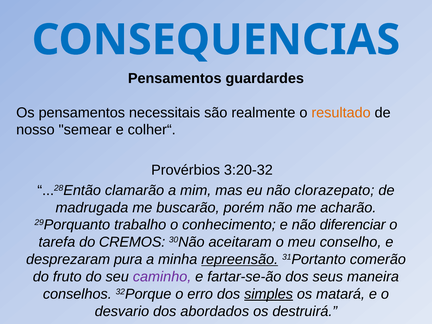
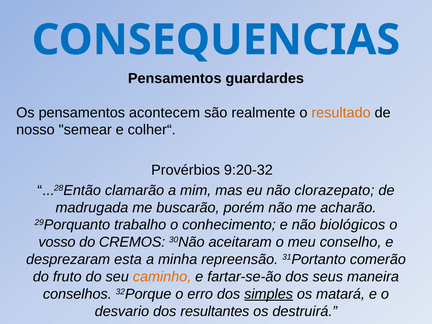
necessitais: necessitais -> acontecem (165, 113)
3:20-32: 3:20-32 -> 9:20-32 (248, 170)
diferenciar: diferenciar -> biológicos (353, 225)
tarefa: tarefa -> vosso (57, 242)
pura: pura -> esta (128, 259)
repreensão underline: present -> none (240, 259)
caminho colour: purple -> orange (162, 277)
abordados: abordados -> resultantes (215, 311)
